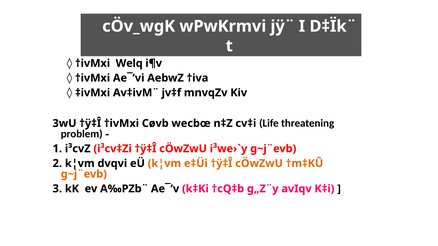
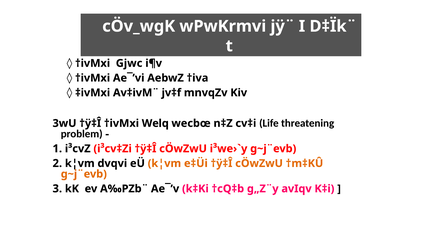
Welq: Welq -> Gjwc (129, 63)
Cøvb: Cøvb -> Welq (155, 123)
